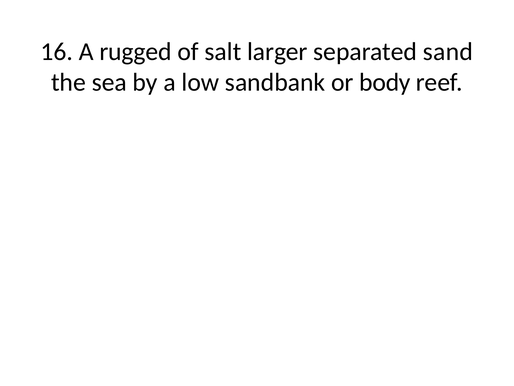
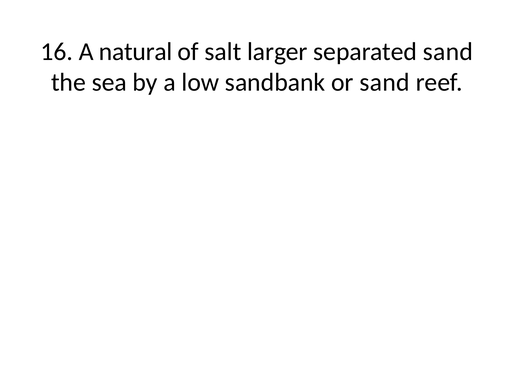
rugged: rugged -> natural (136, 51)
or body: body -> sand (385, 82)
